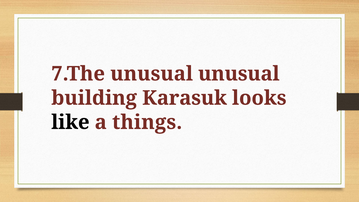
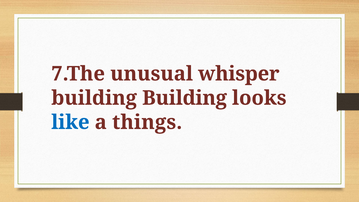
unusual unusual: unusual -> whisper (239, 74)
building Karasuk: Karasuk -> Building (185, 98)
like colour: black -> blue (70, 122)
